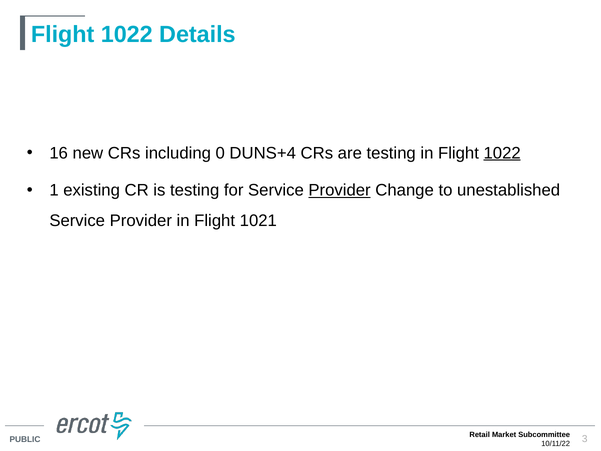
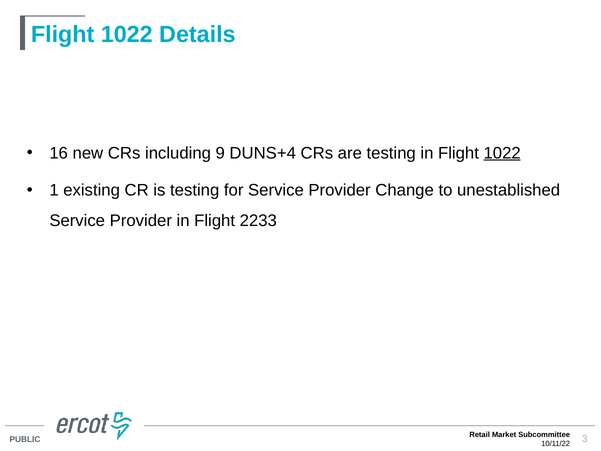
0: 0 -> 9 (220, 153)
Provider underline: present -> none (340, 190)
1021: 1021 -> 2233 (258, 220)
